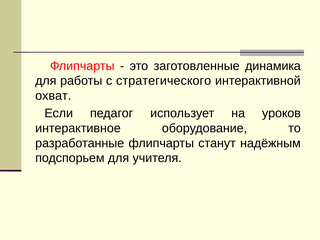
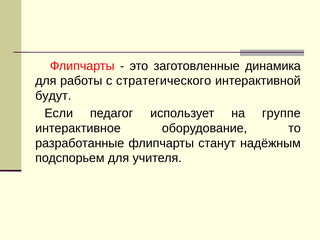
охват: охват -> будут (53, 96)
уроков: уроков -> группе (281, 113)
